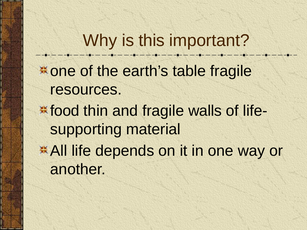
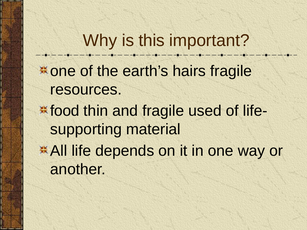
table: table -> hairs (189, 71)
walls: walls -> used (205, 111)
